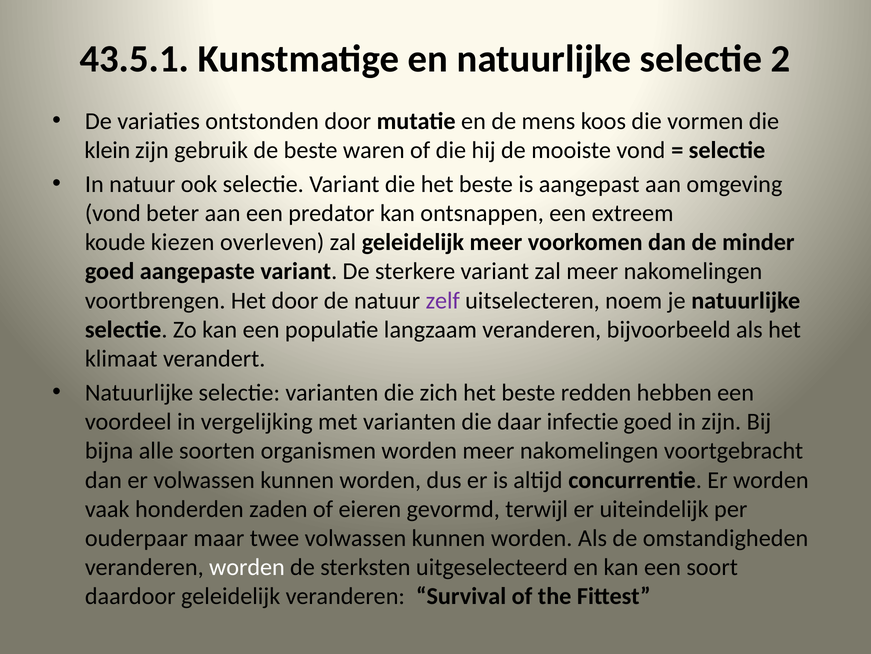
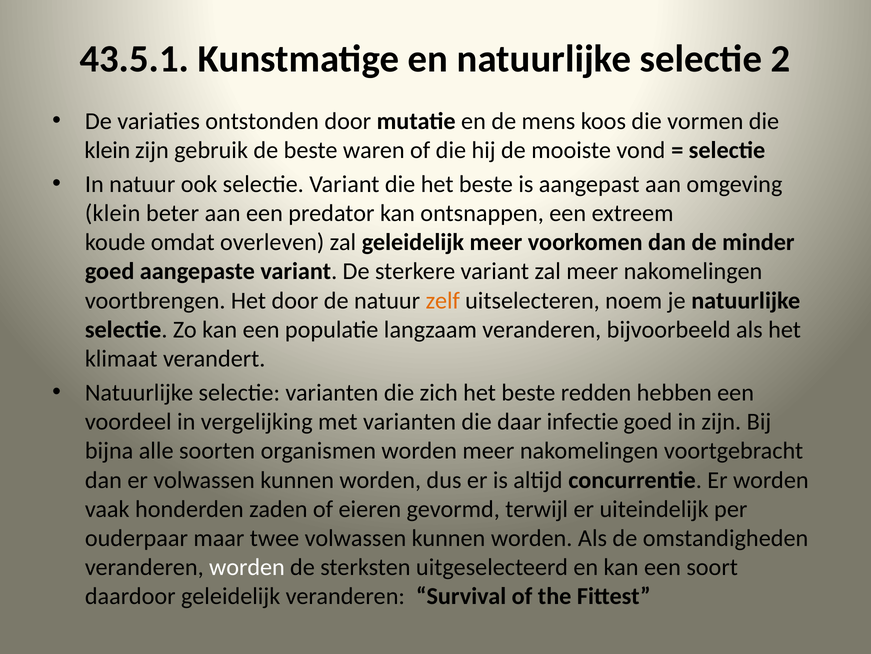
vond: vond -> klein (113, 213)
kiezen: kiezen -> omdat (183, 242)
zelf colour: purple -> orange (443, 300)
